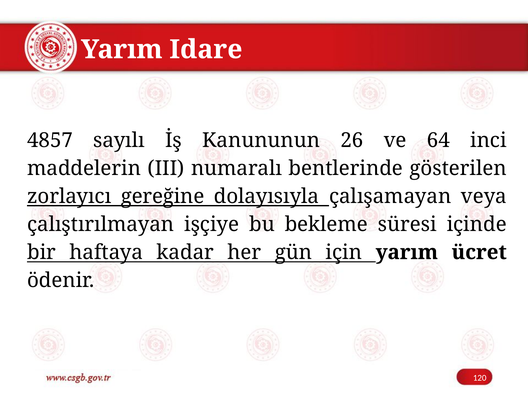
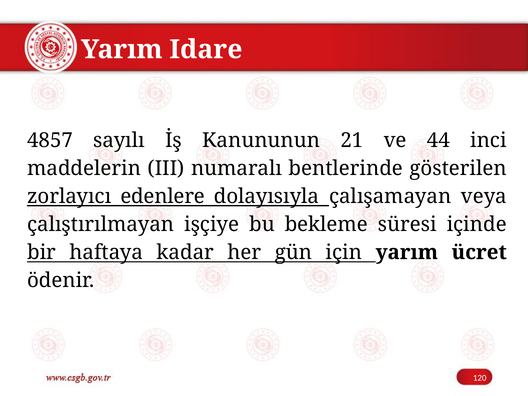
26: 26 -> 21 (352, 140)
64: 64 -> 44 (438, 140)
gereğine: gereğine -> edenlere (163, 196)
